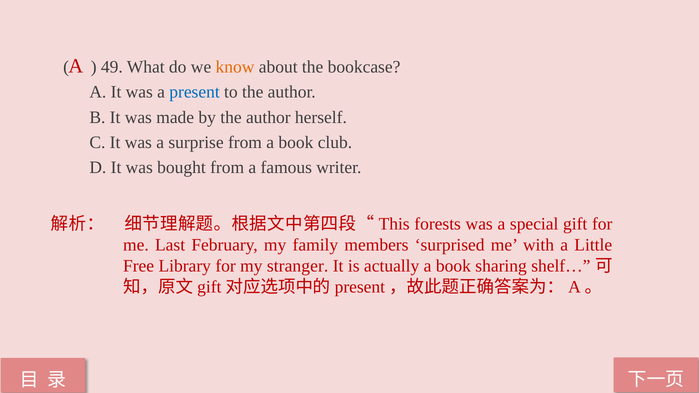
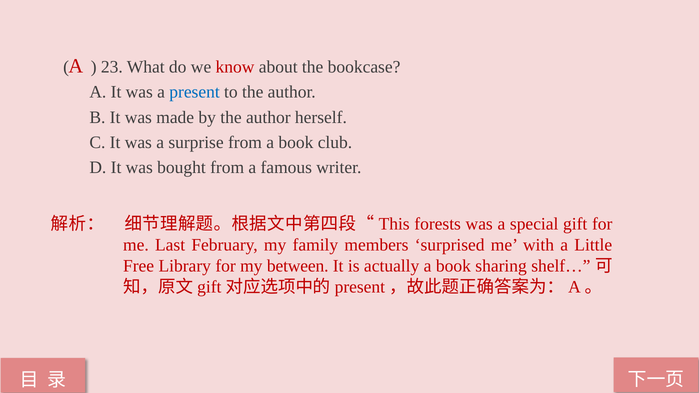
49: 49 -> 23 (112, 67)
know colour: orange -> red (235, 67)
stranger: stranger -> between (298, 266)
